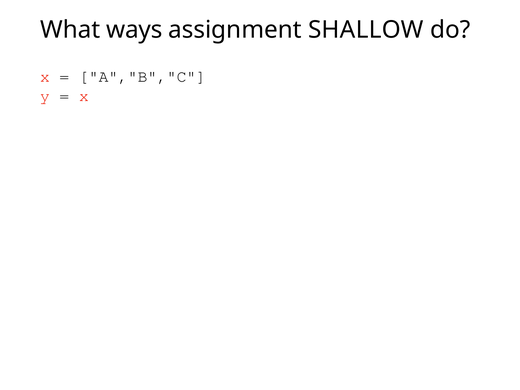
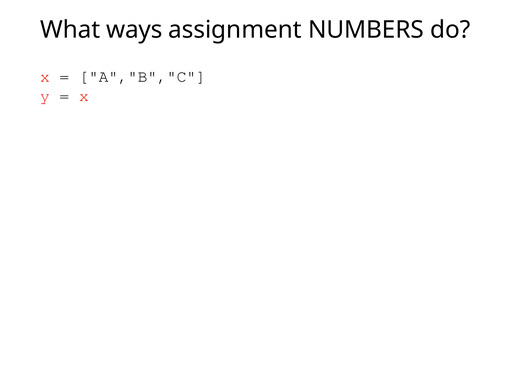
SHALLOW: SHALLOW -> NUMBERS (366, 30)
